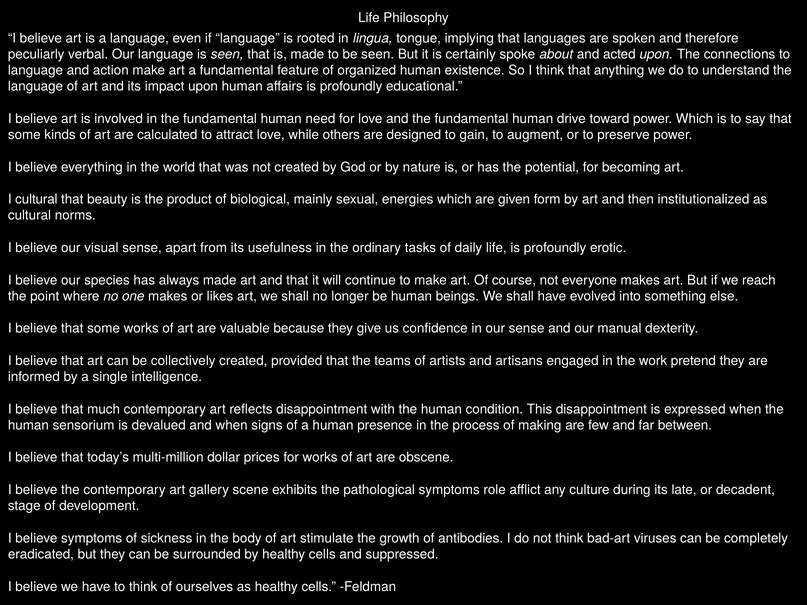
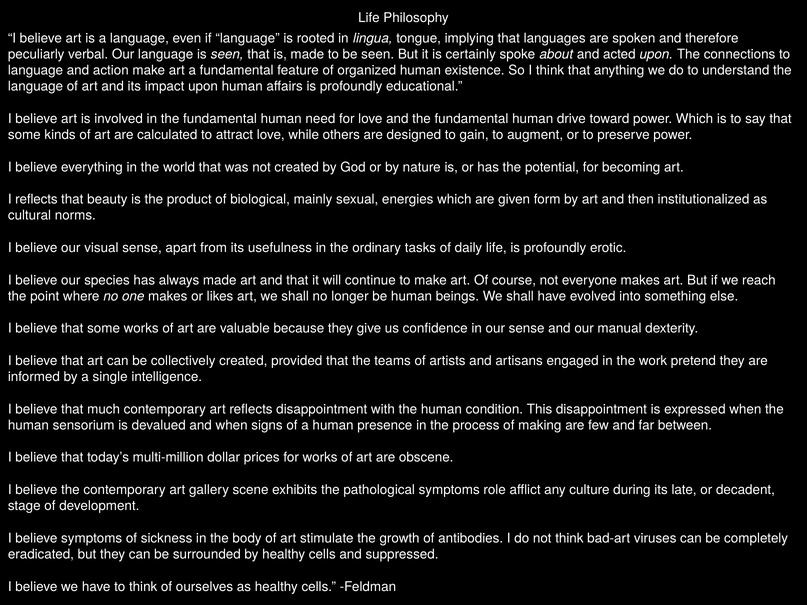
I cultural: cultural -> reflects (36, 200)
